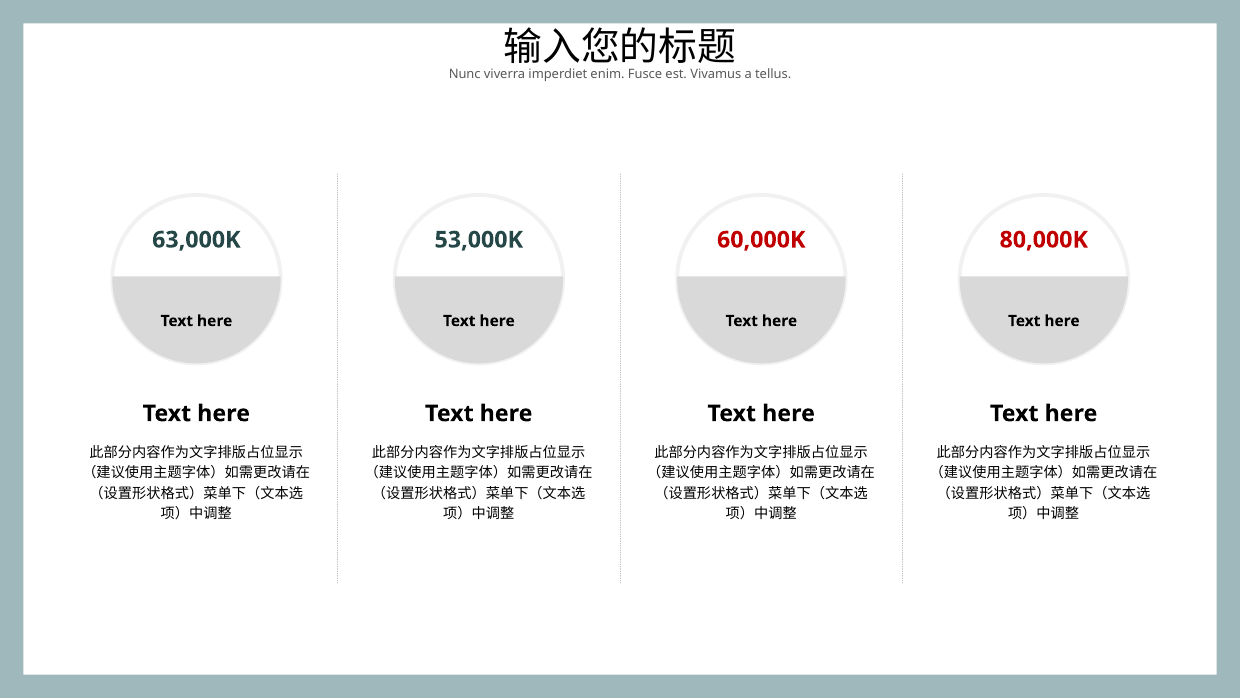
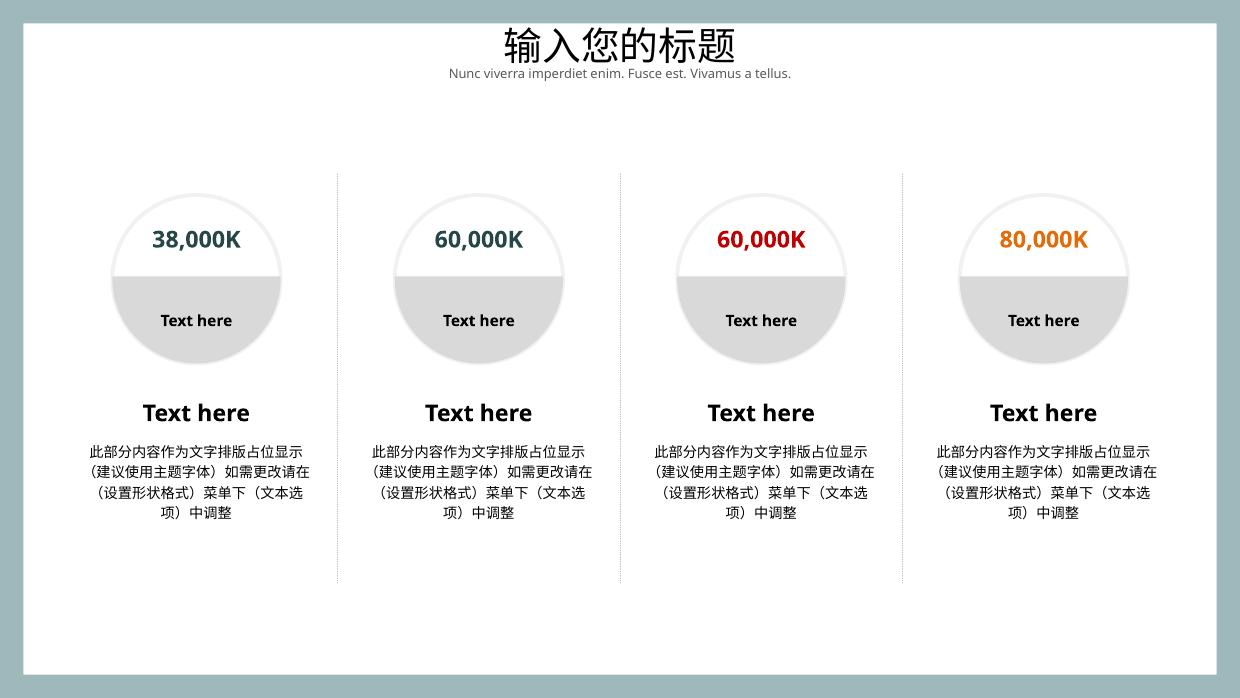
63,000K: 63,000K -> 38,000K (196, 240)
53,000K: 53,000K -> 60,000K (479, 240)
80,000K colour: red -> orange (1044, 240)
